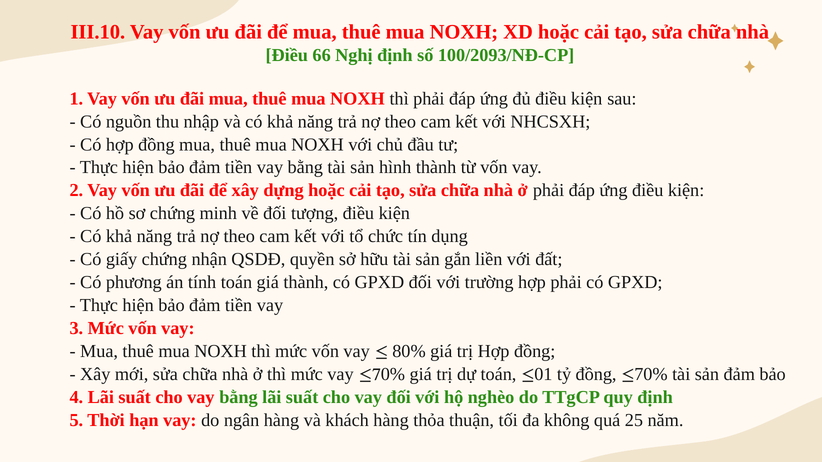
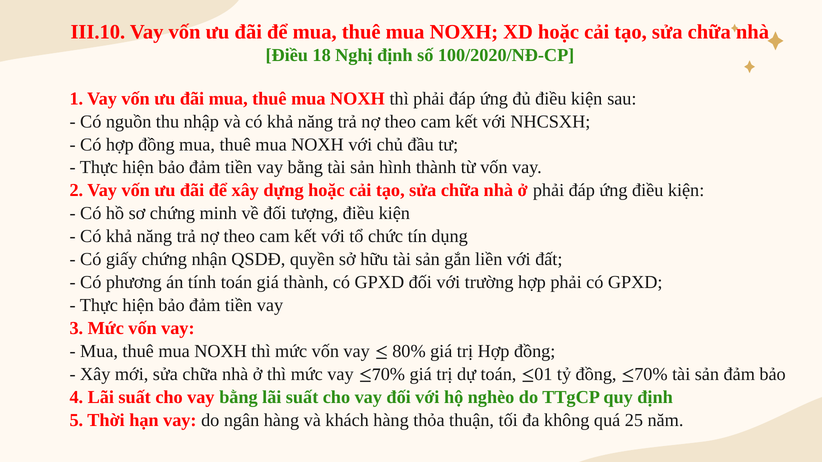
66: 66 -> 18 (322, 55)
100/2093/NĐ-CP: 100/2093/NĐ-CP -> 100/2020/NĐ-CP (506, 55)
